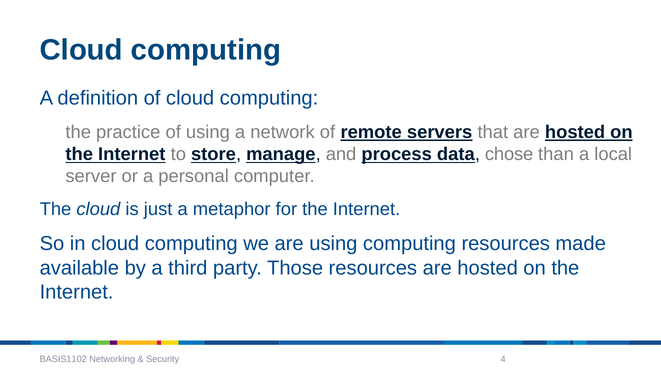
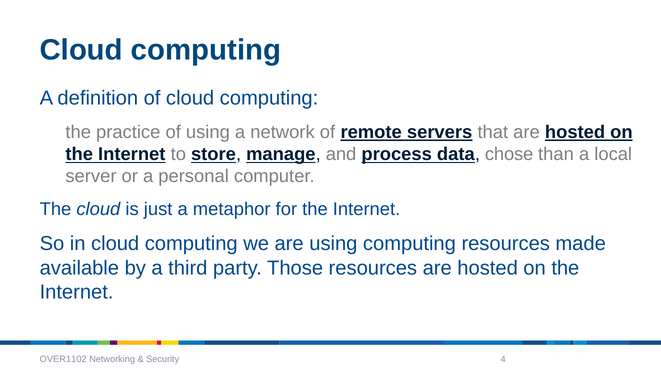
BASIS1102: BASIS1102 -> OVER1102 (63, 359)
